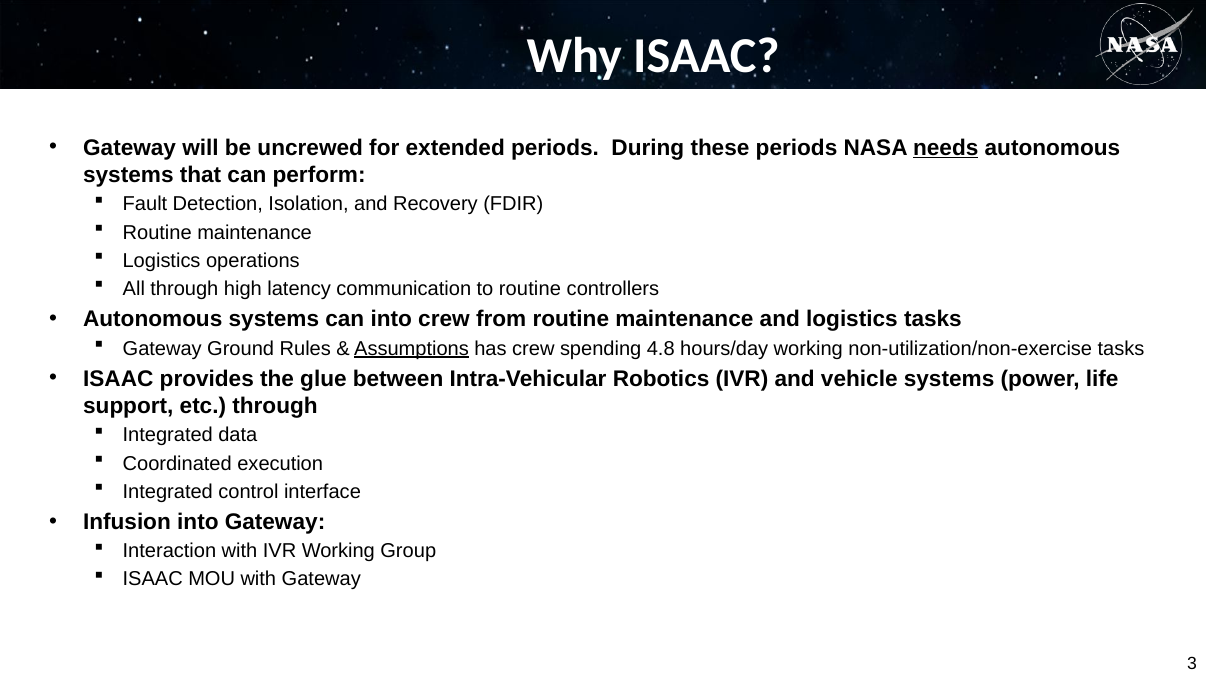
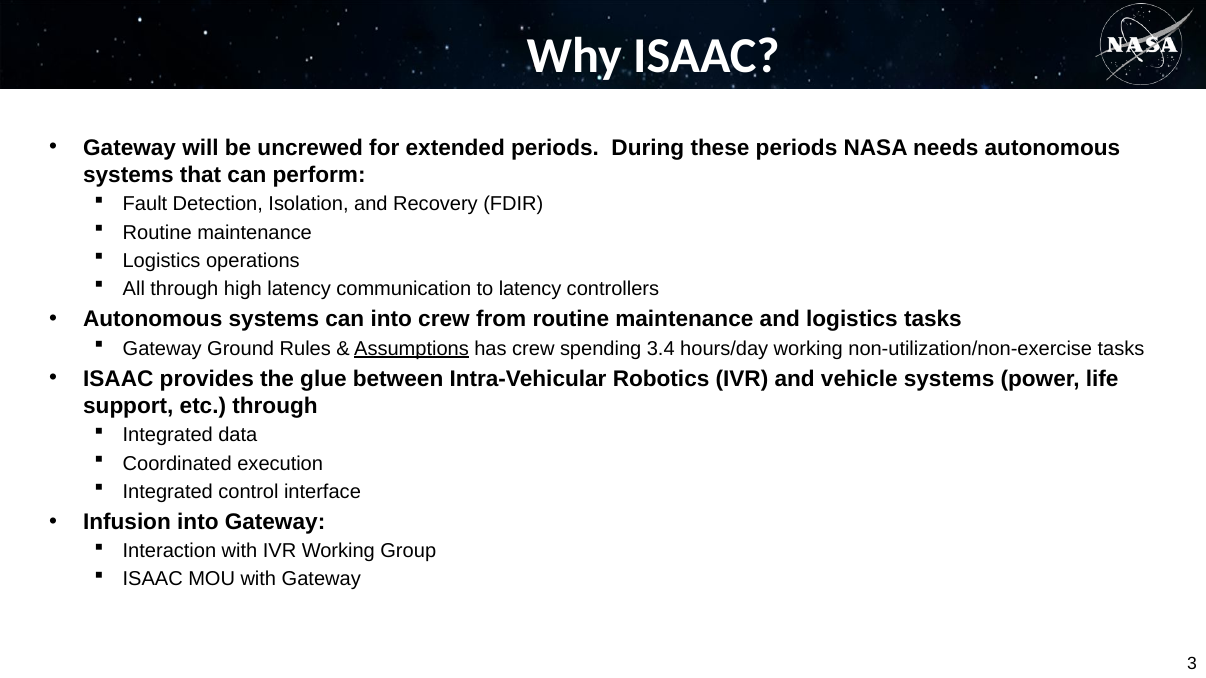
needs underline: present -> none (946, 148)
to routine: routine -> latency (530, 289)
4.8: 4.8 -> 3.4 (661, 349)
